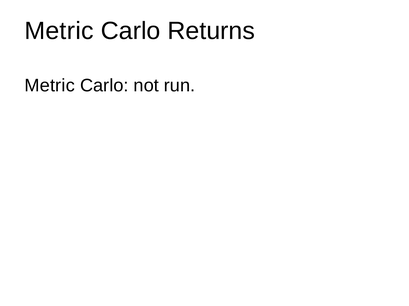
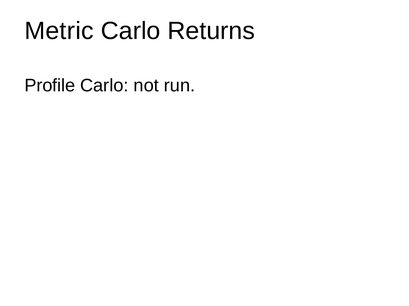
Metric: Metric -> Profile (50, 86)
